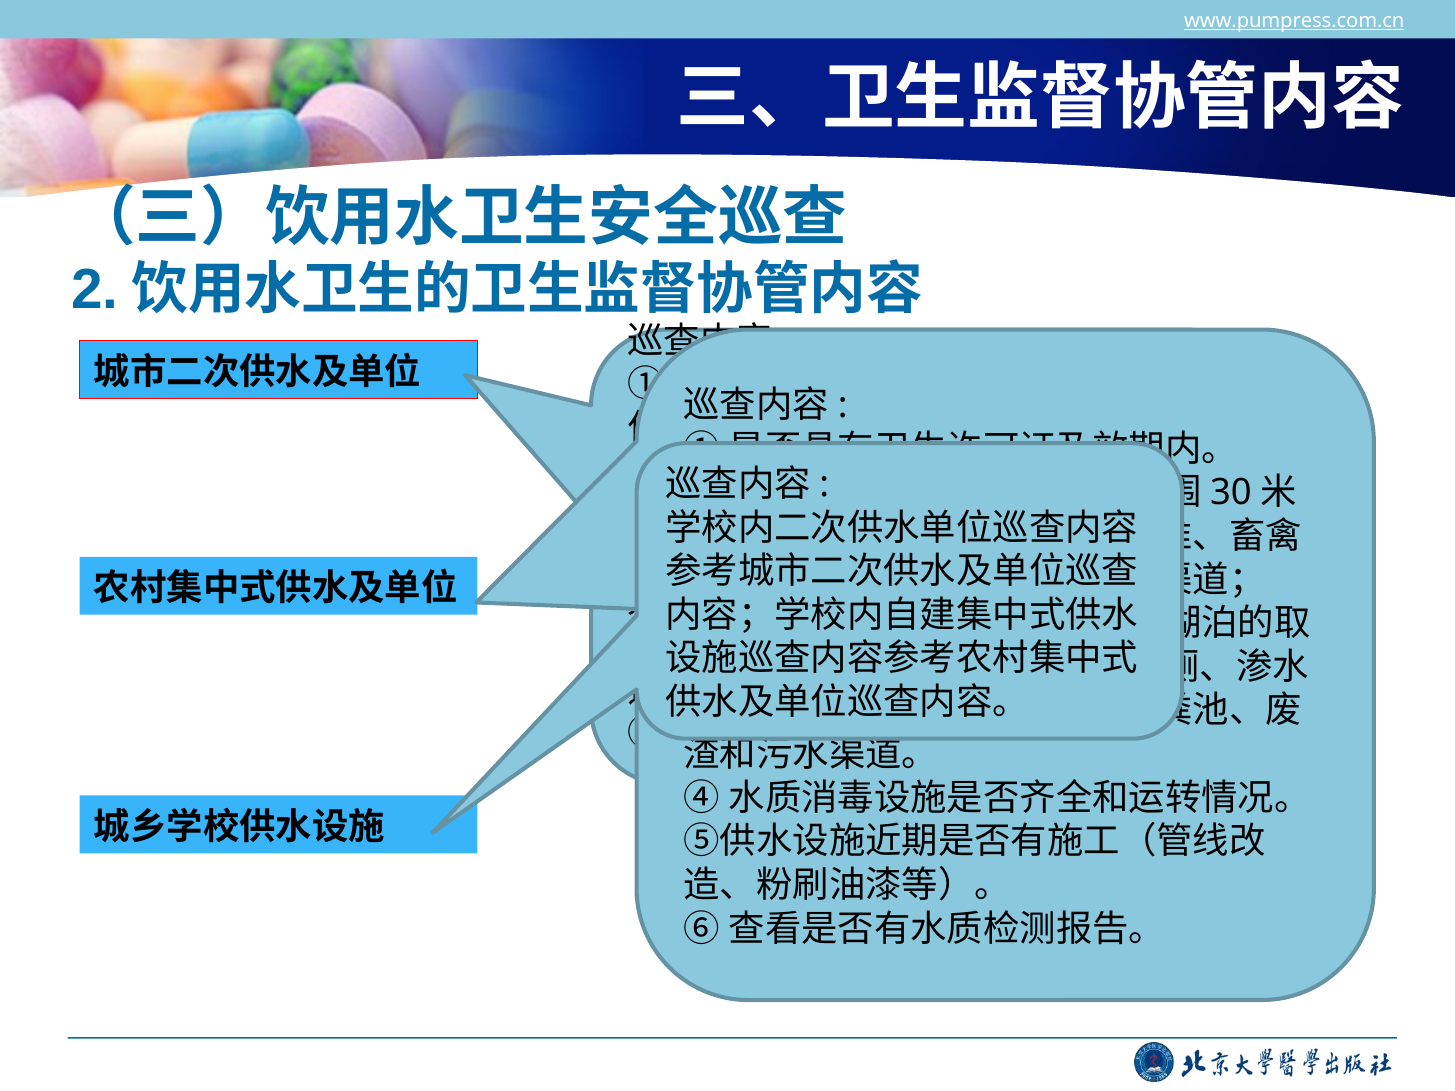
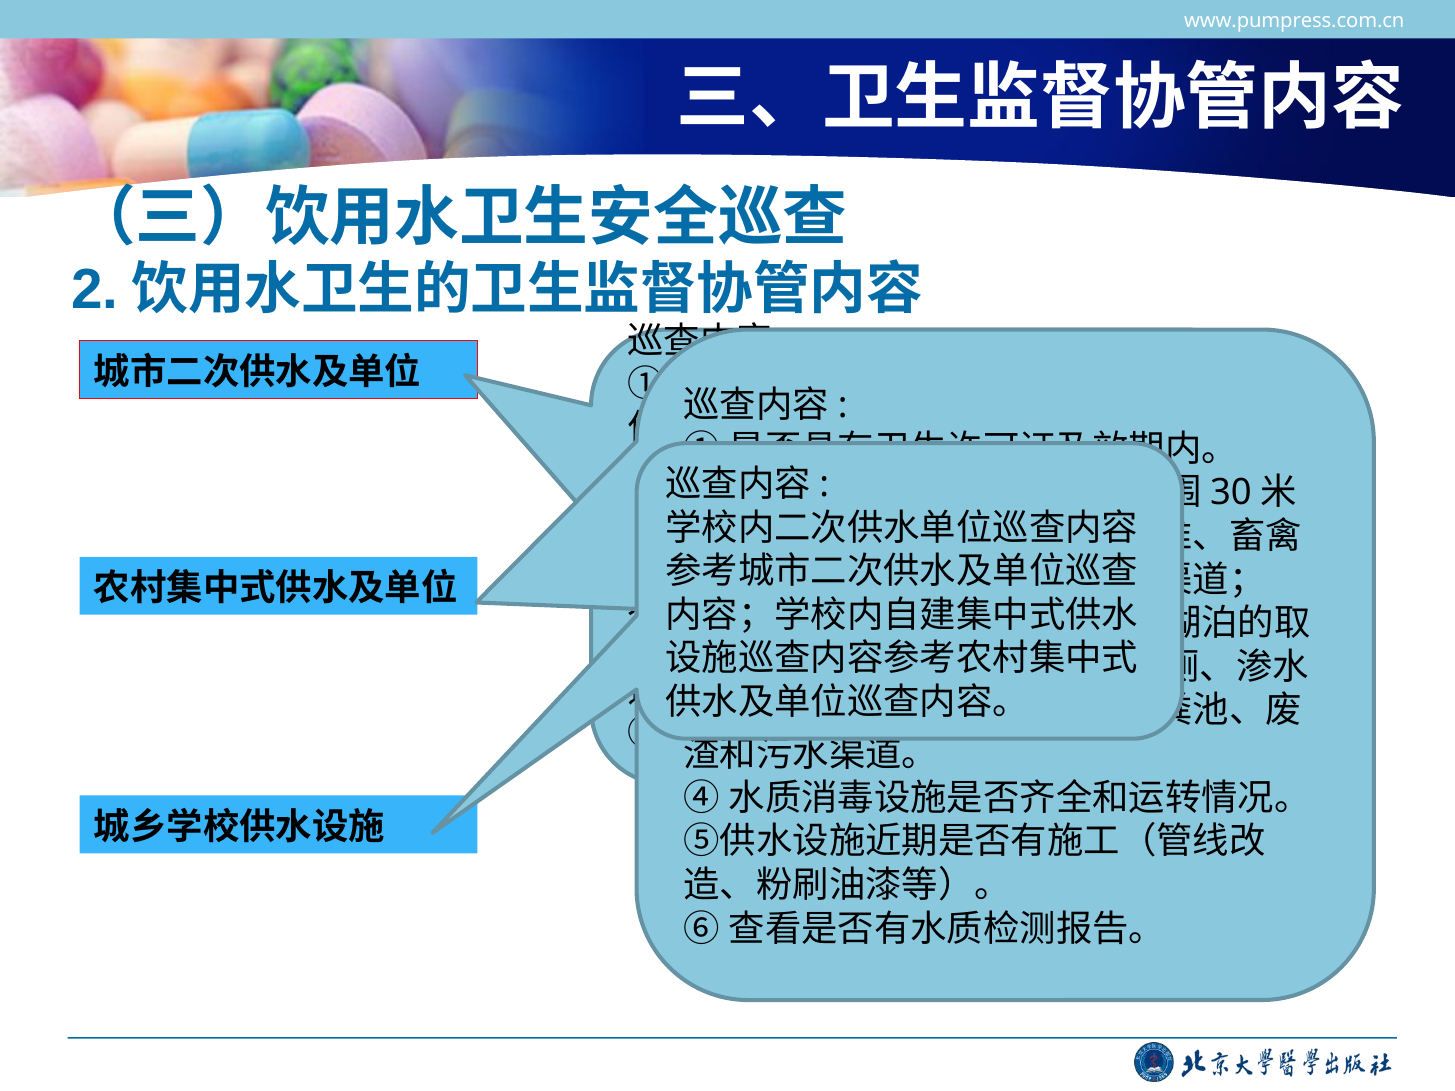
www.pumpress.com.cn underline: present -> none (1294, 21)
